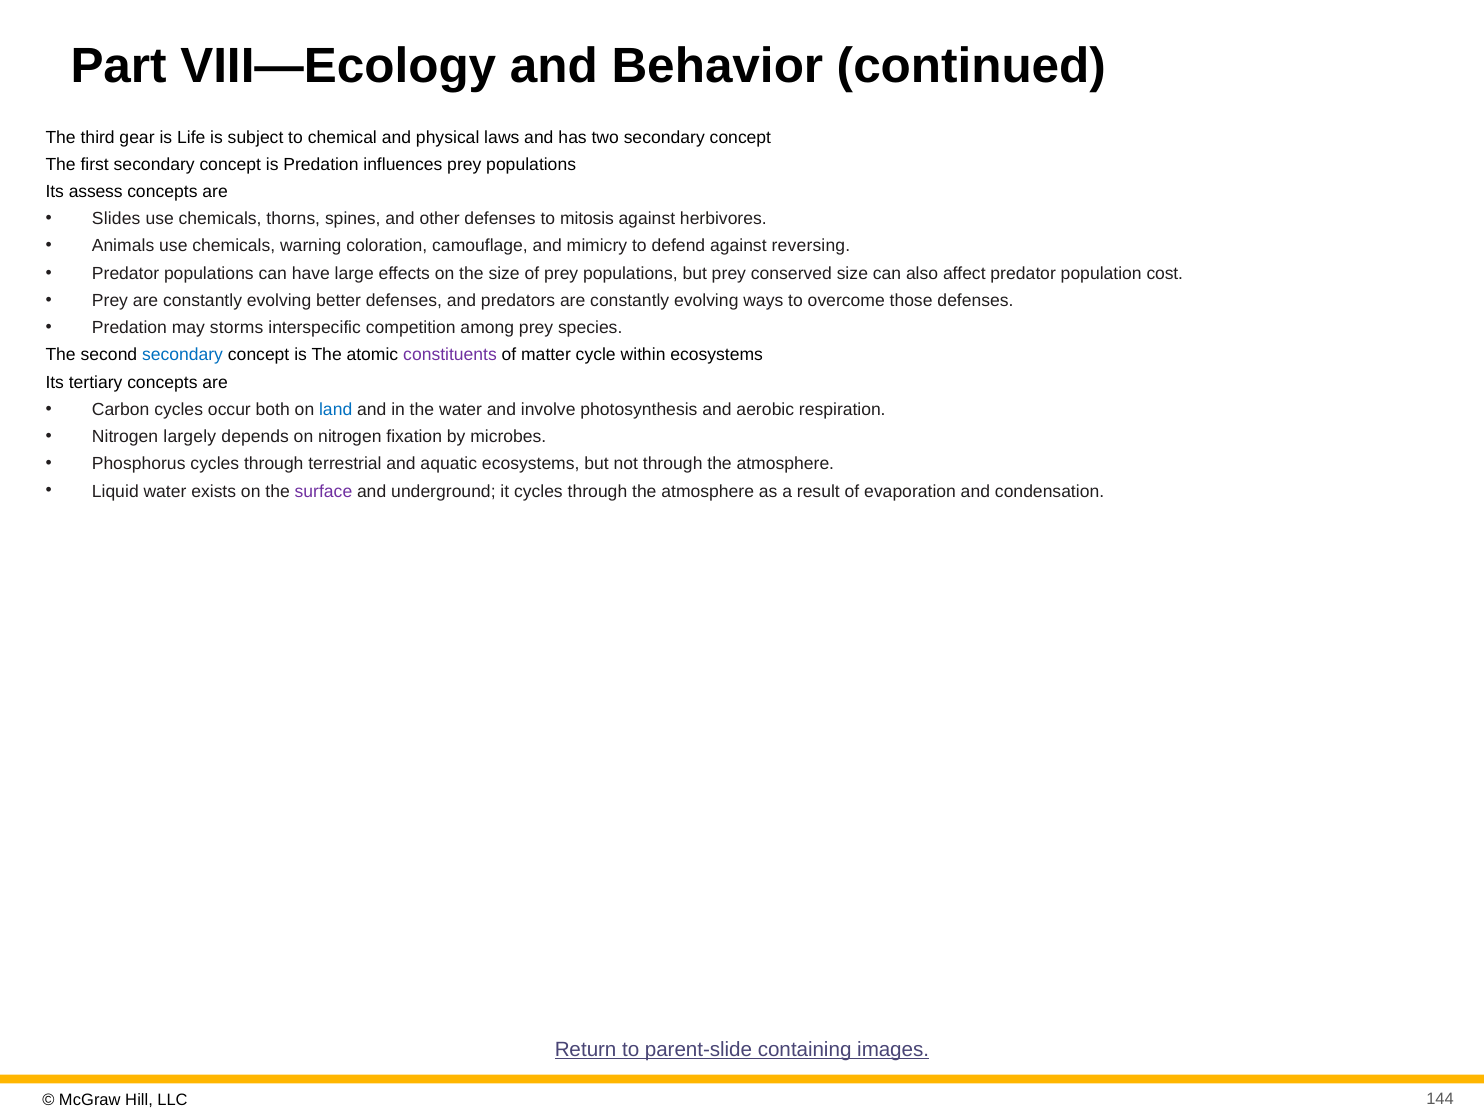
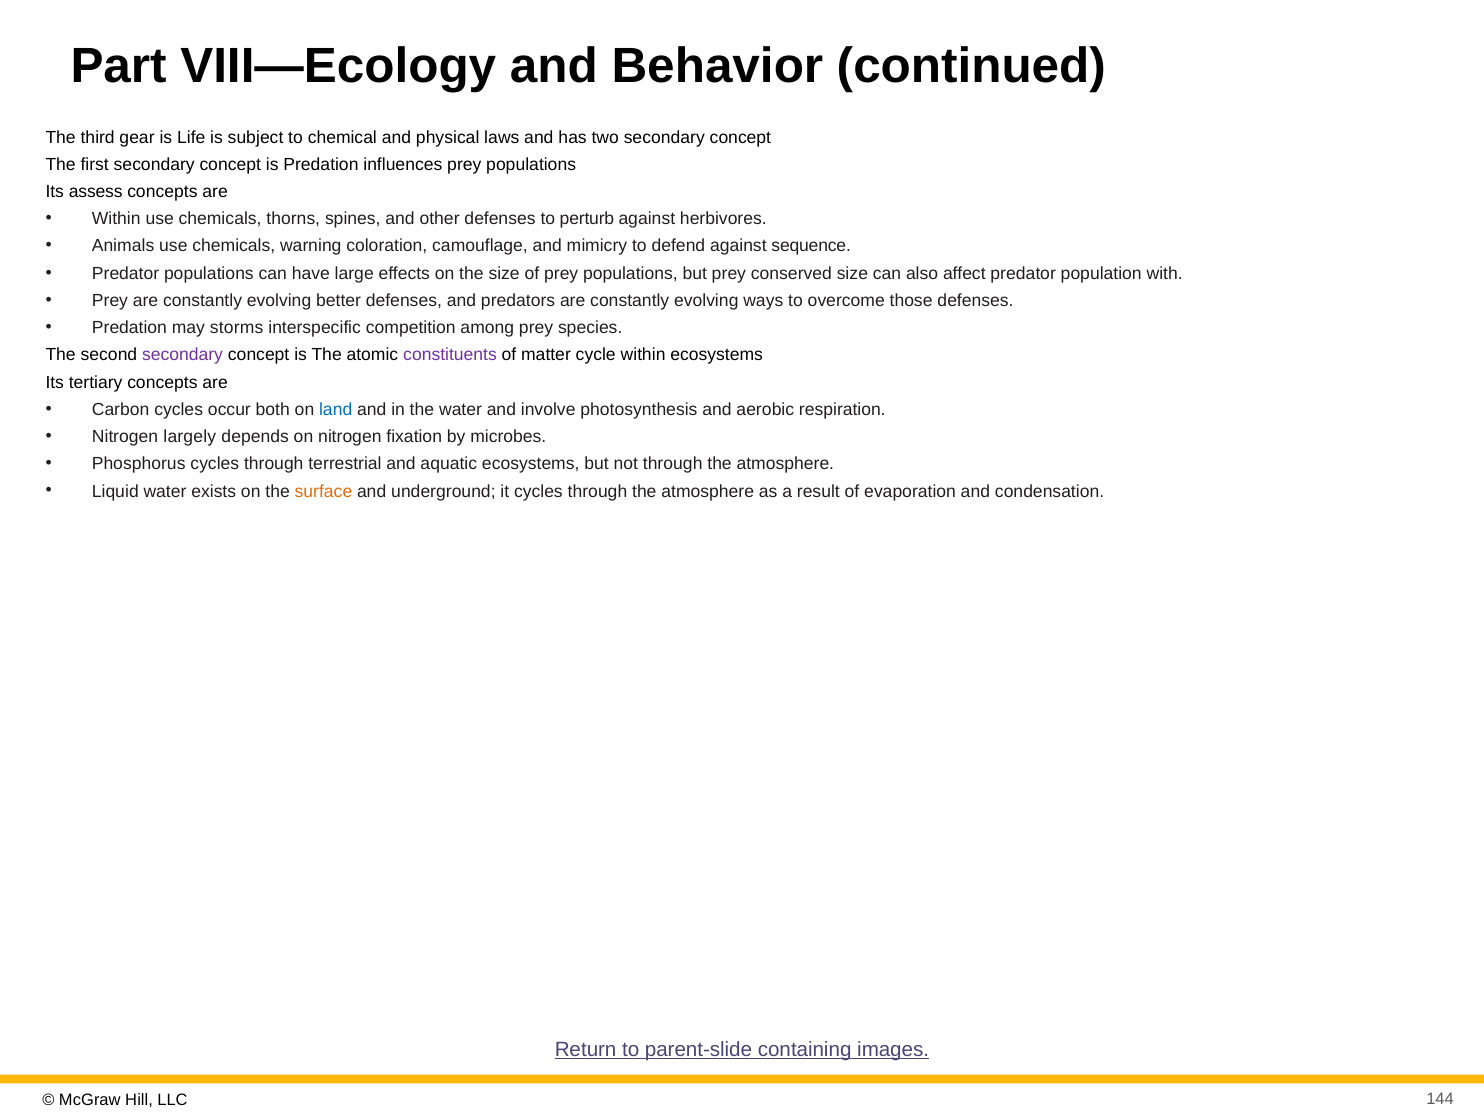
Slides: Slides -> Within (116, 219)
mitosis: mitosis -> perturb (587, 219)
reversing: reversing -> sequence (811, 246)
cost: cost -> with (1165, 273)
secondary colour: blue -> purple (182, 355)
surface colour: purple -> orange (323, 491)
